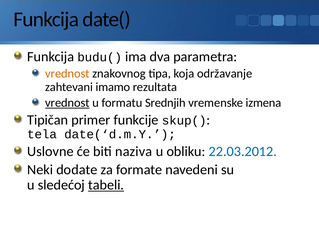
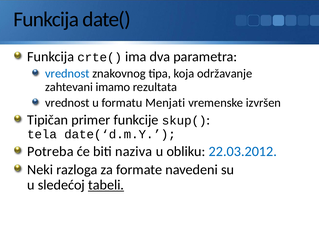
budu(: budu( -> crte( (100, 57)
vrednost colour: orange -> blue (67, 74)
vrednost underline: present -> none (67, 103)
Srednjih: Srednjih -> Menjati (165, 103)
izmena: izmena -> izvršen (263, 103)
Uslovne: Uslovne -> Potreba (50, 152)
dodate: dodate -> razloga (77, 170)
